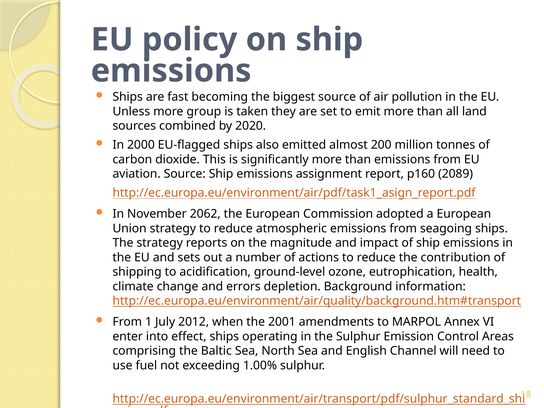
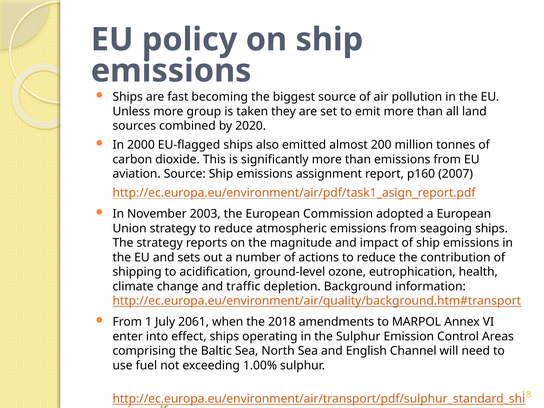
2089: 2089 -> 2007 (456, 174)
2062: 2062 -> 2003 (205, 214)
errors: errors -> traffic (243, 286)
2012: 2012 -> 2061 (194, 322)
2001: 2001 -> 2018 (282, 322)
